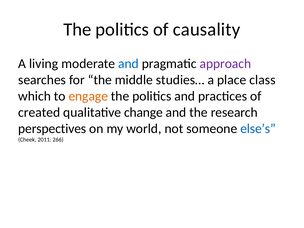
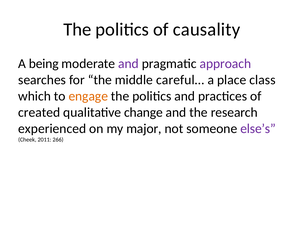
living: living -> being (44, 64)
and colour: blue -> purple (128, 64)
studies…: studies… -> careful… (180, 80)
perspectives: perspectives -> experienced (52, 129)
world: world -> major (144, 129)
else’s colour: blue -> purple (258, 129)
